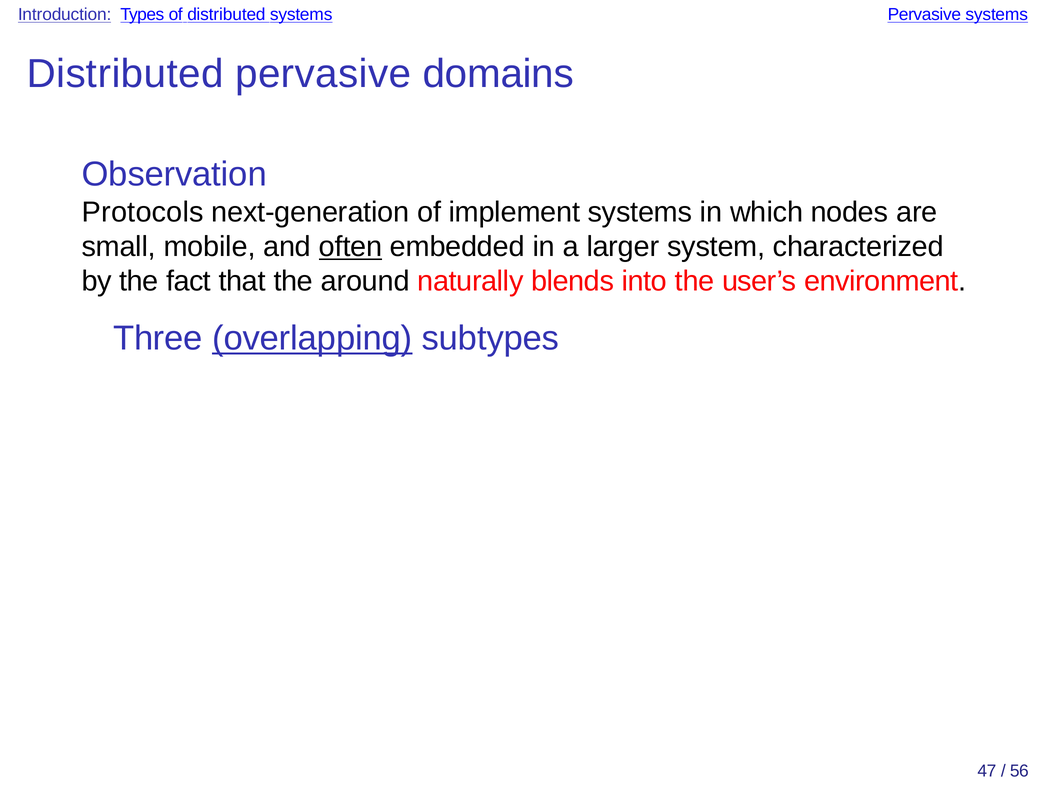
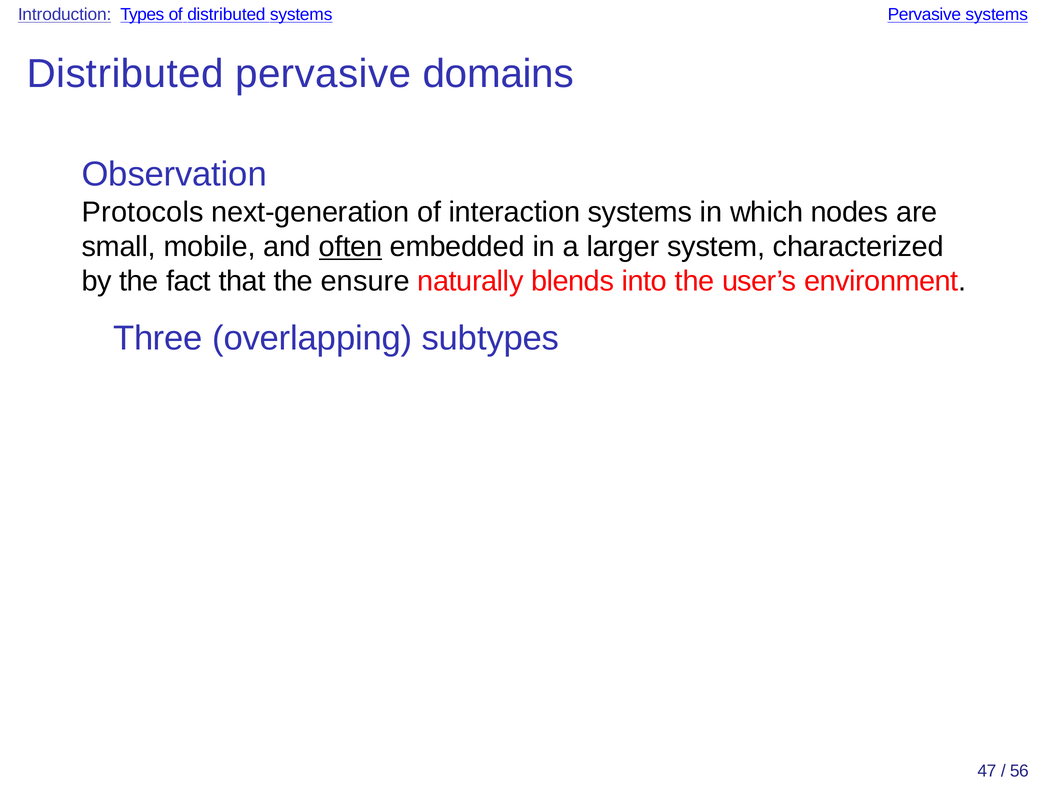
implement: implement -> interaction (514, 212)
around: around -> ensure (365, 282)
overlapping underline: present -> none (312, 339)
